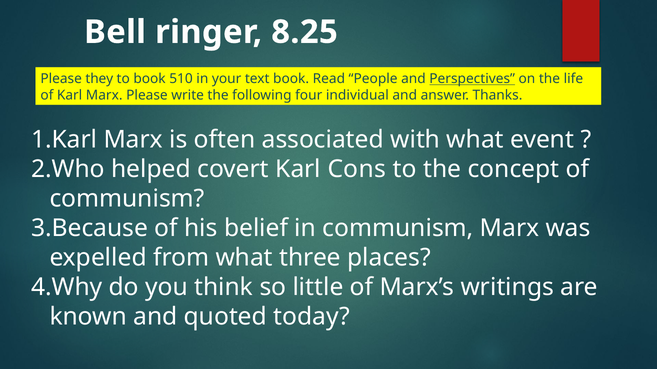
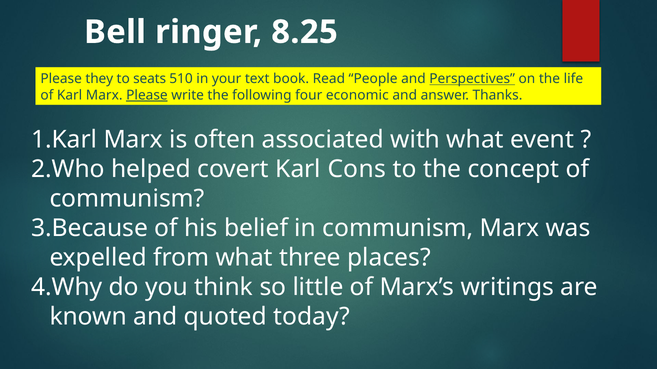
to book: book -> seats (150, 79)
Please underline: none -> present (147, 95)
individual: individual -> economic (357, 95)
